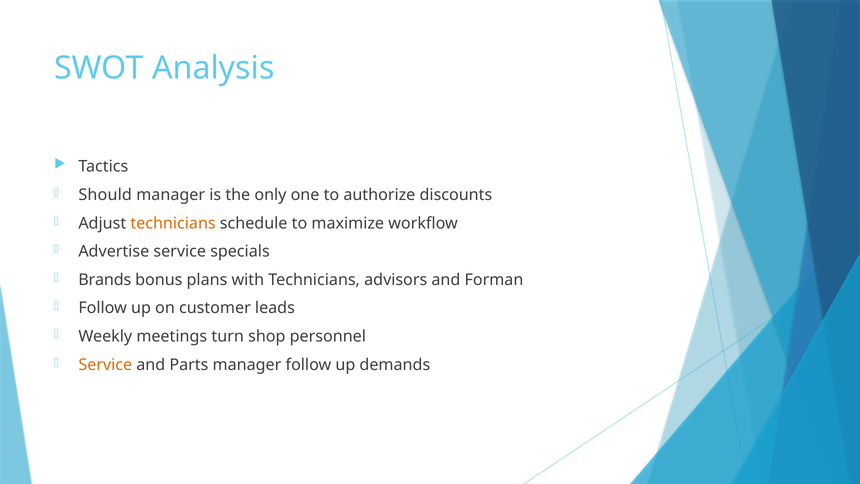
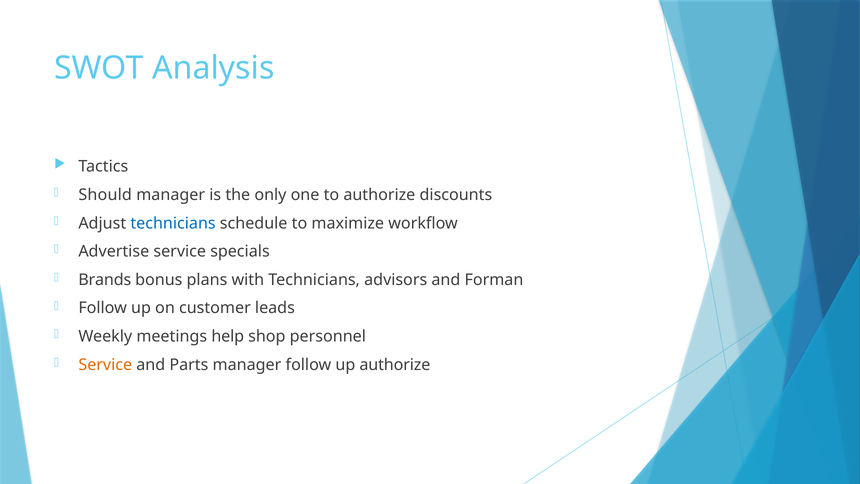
technicians colour: orange -> blue (173, 223)
turn: turn -> help (228, 336)
up demands: demands -> authorize (395, 365)
